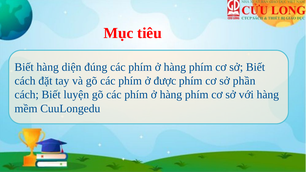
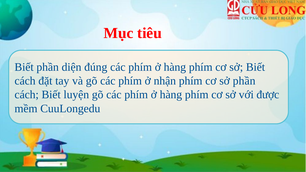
Biết hàng: hàng -> phần (48, 67)
được: được -> nhận (165, 81)
với hàng: hàng -> được (268, 95)
